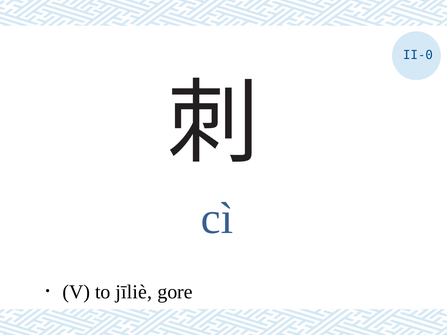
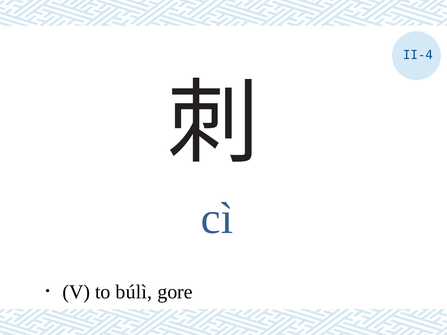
II-0: II-0 -> II-4 (418, 55)
jīliè: jīliè -> búlì (134, 292)
